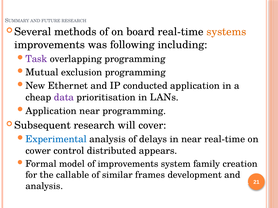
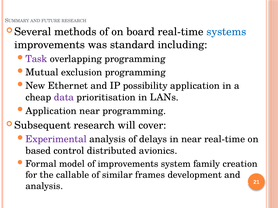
systems colour: orange -> blue (226, 32)
following: following -> standard (132, 45)
conducted: conducted -> possibility (145, 86)
Experimental colour: blue -> purple (56, 139)
cower: cower -> based (38, 151)
appears: appears -> avionics (158, 151)
